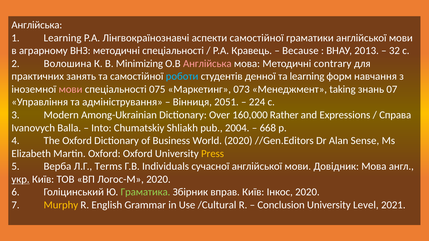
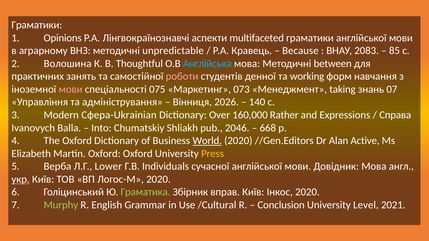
Англійська: Англійська -> Граматики (37, 25)
1 Learning: Learning -> Opinions (63, 38)
аспекти самостійної: самостійної -> multifaceted (257, 38)
методичні спеціальності: спеціальності -> unpredictable (173, 51)
2013: 2013 -> 2083 (367, 51)
32: 32 -> 85 (394, 51)
Minimizing: Minimizing -> Thoughtful (139, 64)
Англійська colour: pink -> light blue (207, 64)
contrary: contrary -> between (333, 64)
роботи colour: light blue -> pink (182, 76)
та learning: learning -> working (307, 76)
2051: 2051 -> 2026 (227, 102)
224: 224 -> 140 (257, 102)
Among-Ukrainian: Among-Ukrainian -> Сфера-Ukrainian (119, 115)
2004: 2004 -> 2046 (237, 128)
World underline: none -> present (207, 141)
Sense: Sense -> Active (365, 141)
Terms: Terms -> Lower (108, 167)
Murphy colour: yellow -> light green (61, 205)
